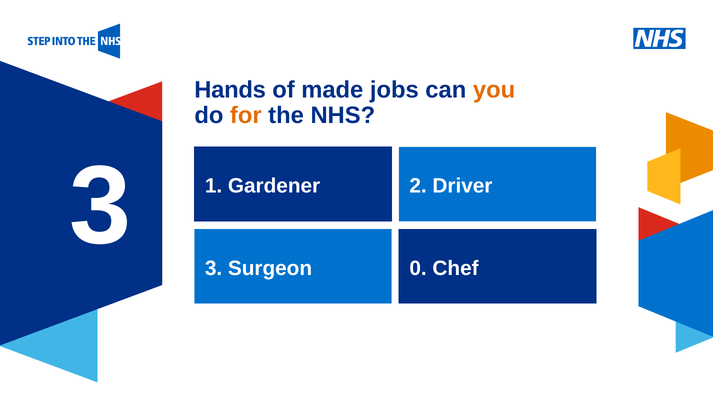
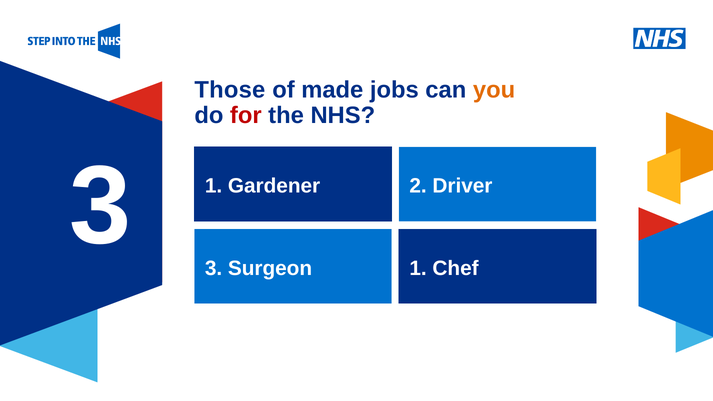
Hands: Hands -> Those (230, 90)
for colour: orange -> red (246, 115)
Surgeon 0: 0 -> 1 (418, 268)
